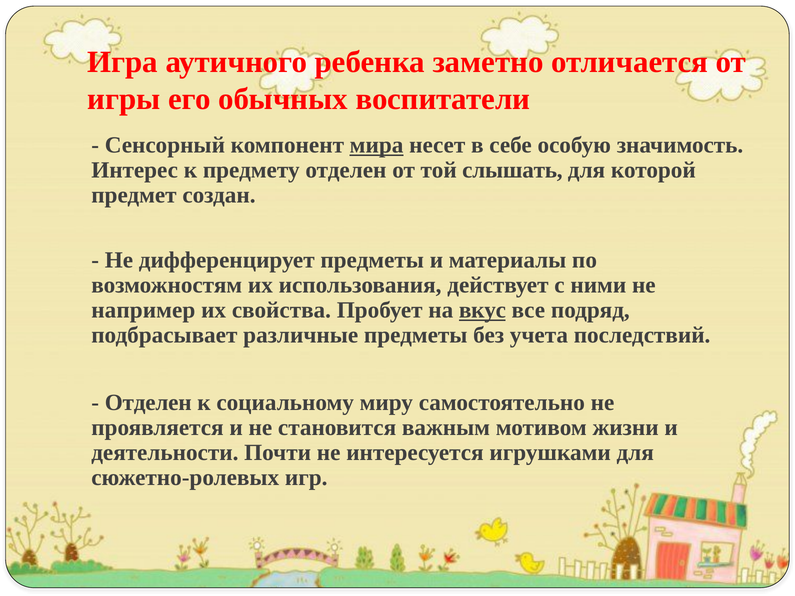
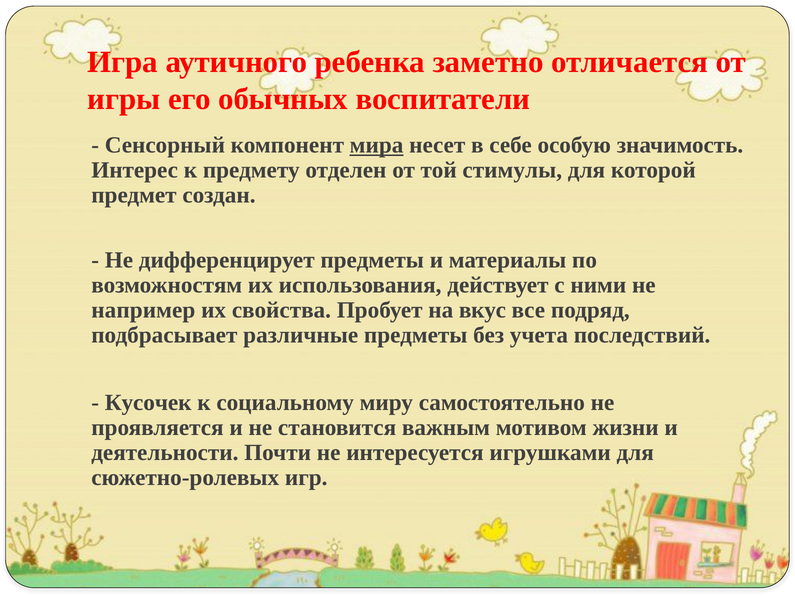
слышать: слышать -> стимулы (512, 170)
вкус underline: present -> none (482, 310)
Отделен: Отделен -> Кусочек (148, 403)
